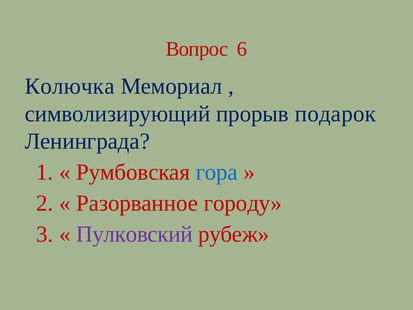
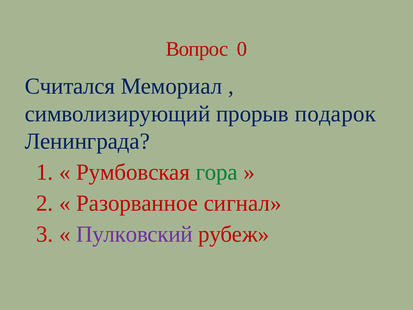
6: 6 -> 0 (242, 49)
Колючка: Колючка -> Считался (70, 86)
гора colour: blue -> green (217, 172)
городу: городу -> сигнал (243, 203)
